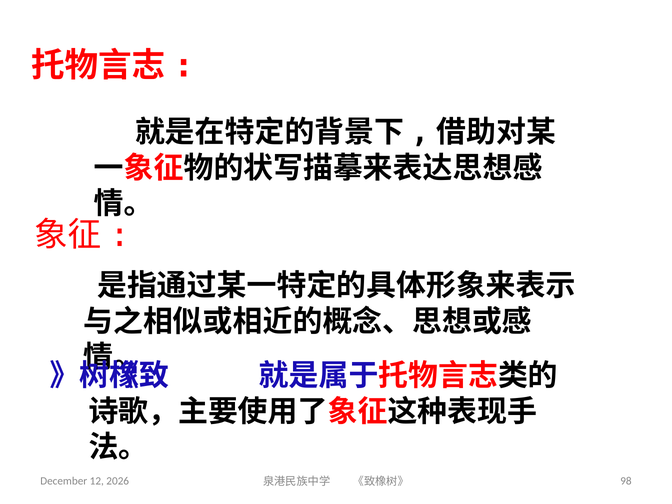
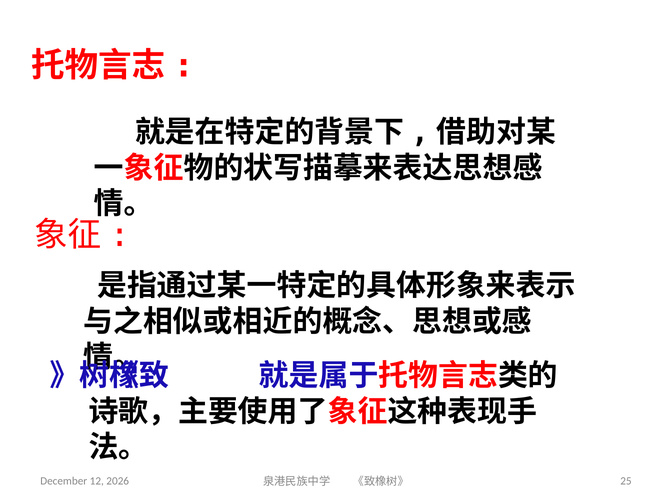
98: 98 -> 25 (626, 481)
